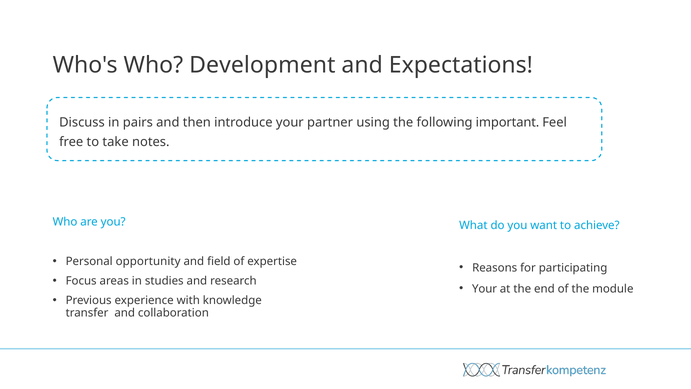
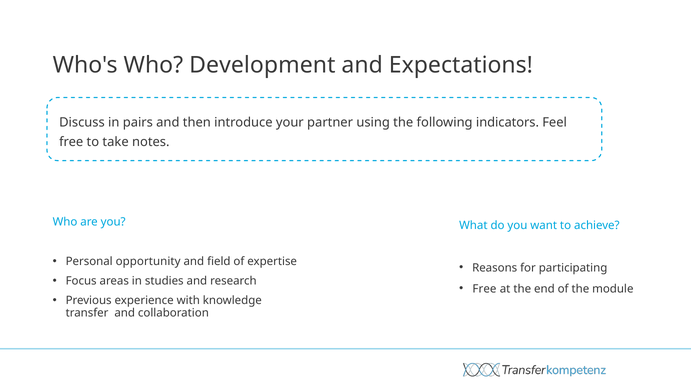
important: important -> indicators (507, 123)
Your: Your -> Free (484, 289)
